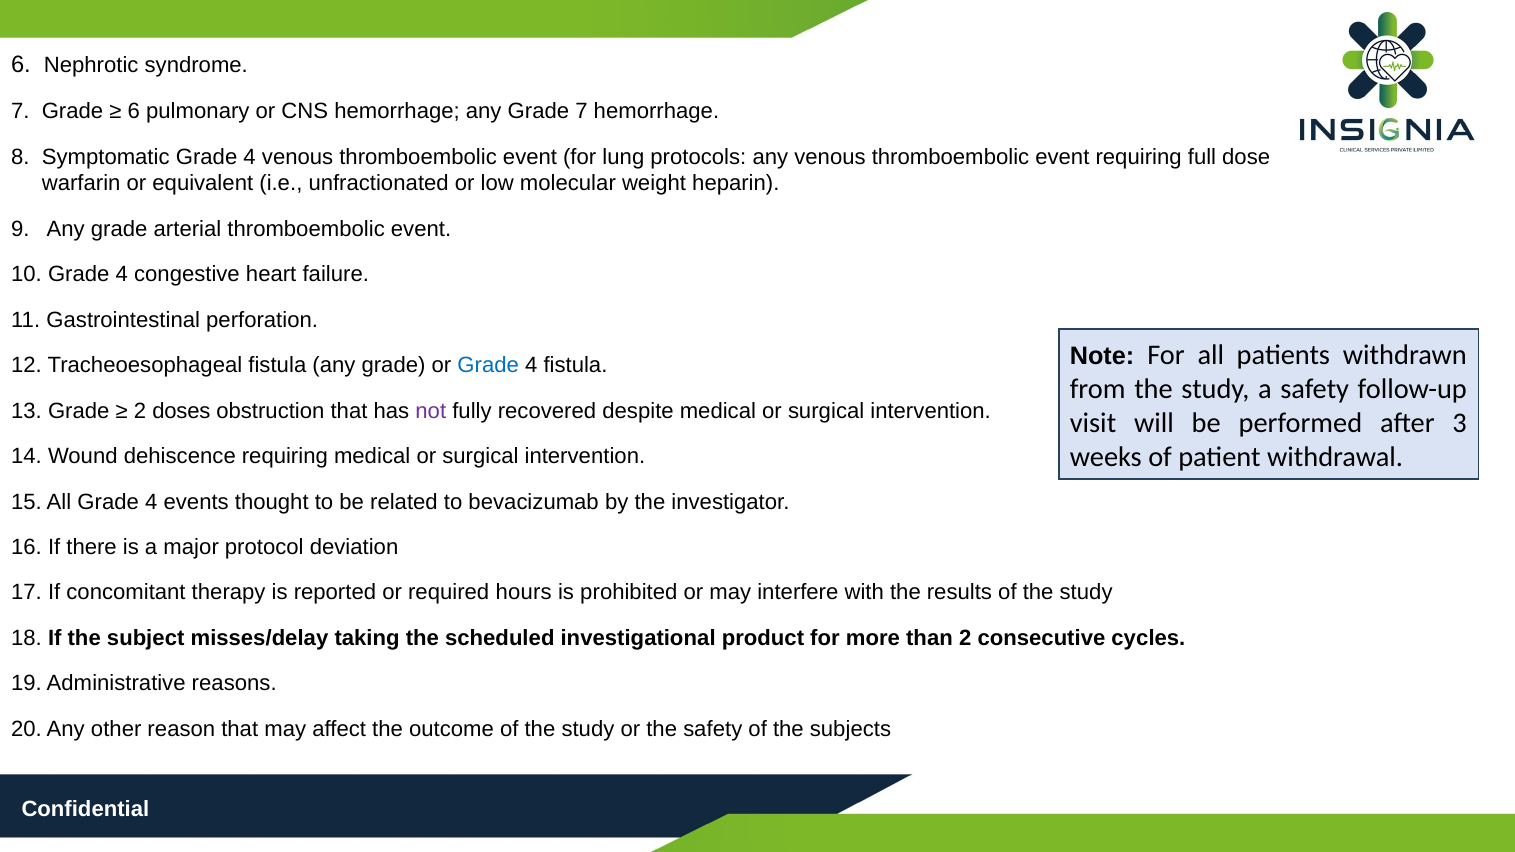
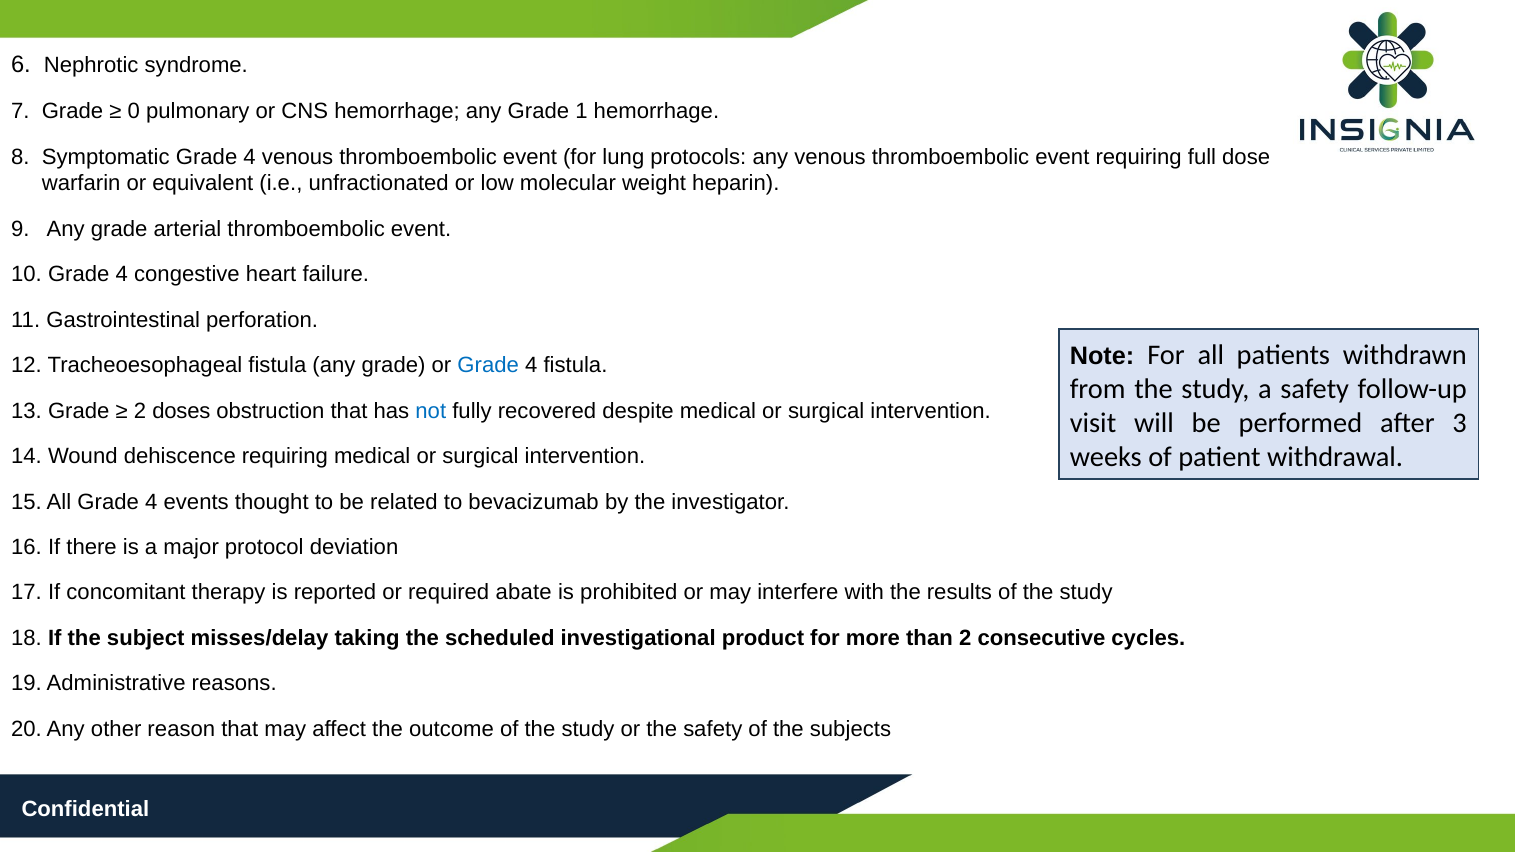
6: 6 -> 0 (134, 111)
Grade 7: 7 -> 1 (581, 111)
not colour: purple -> blue (431, 411)
hours: hours -> abate (524, 593)
